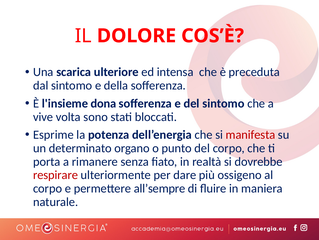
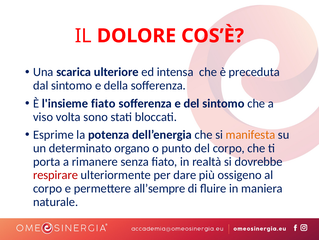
l'insieme dona: dona -> fiato (103, 103)
vive: vive -> viso (43, 117)
manifesta colour: red -> orange (251, 134)
